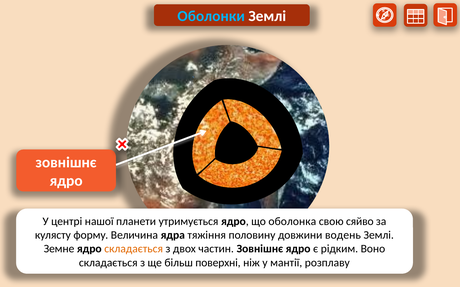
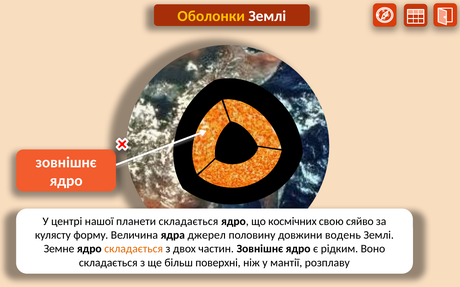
Оболонки colour: light blue -> yellow (211, 16)
планети утримується: утримується -> складається (188, 222)
оболонка: оболонка -> космічних (292, 222)
тяжіння: тяжіння -> джерел (207, 235)
